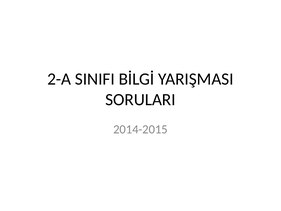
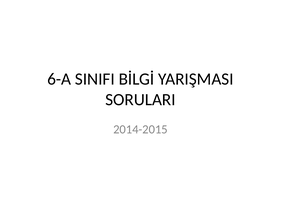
2-A: 2-A -> 6-A (59, 79)
